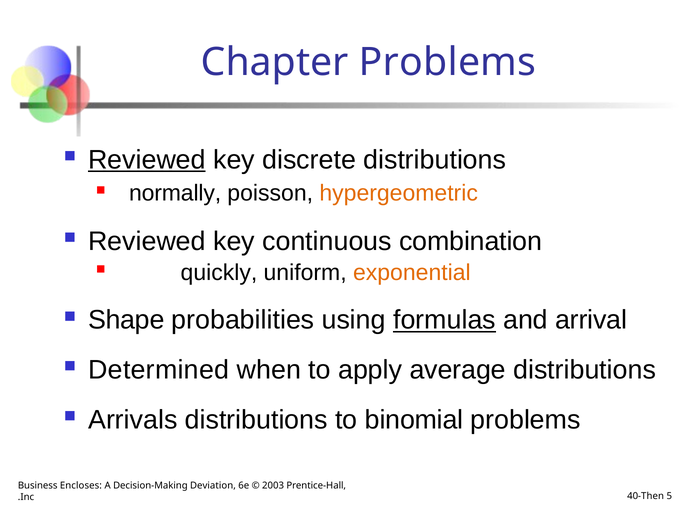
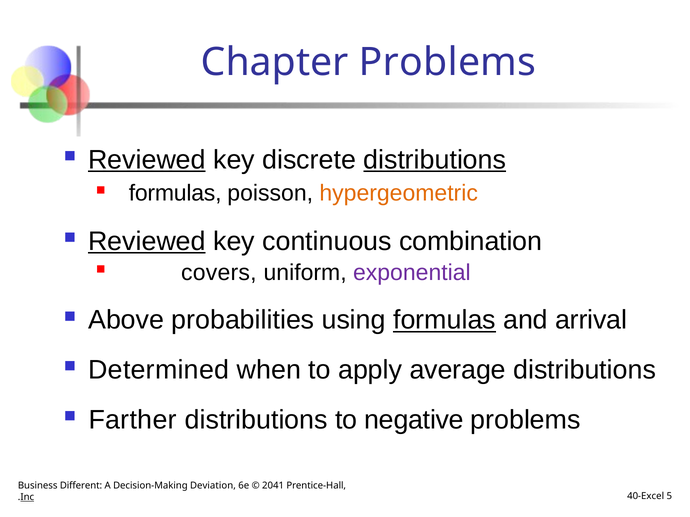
distributions underline: none -> present (435, 160)
normally: normally -> formulas (175, 193)
Reviewed underline: none -> present (147, 242)
quickly: quickly -> covers (219, 273)
exponential colour: orange -> purple (412, 273)
Shape: Shape -> Above (126, 320)
Arrivals: Arrivals -> Farther (133, 420)
binomial: binomial -> negative (414, 420)
Encloses: Encloses -> Different (81, 486)
2003: 2003 -> 2041 (273, 486)
Inc underline: none -> present (27, 498)
Then: Then -> Excel (653, 497)
